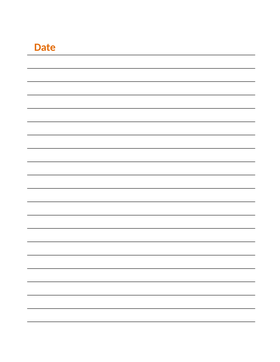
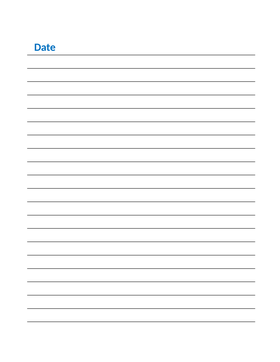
Date colour: orange -> blue (45, 47)
